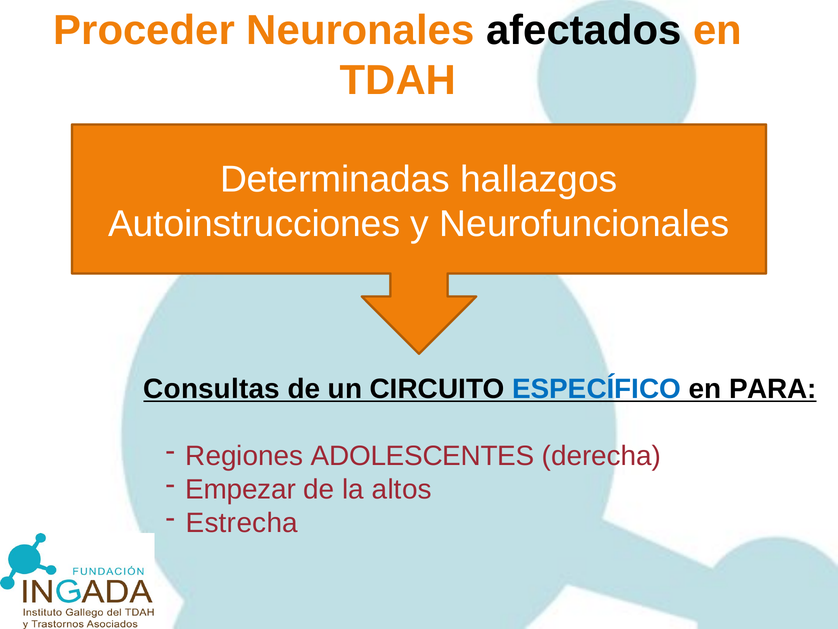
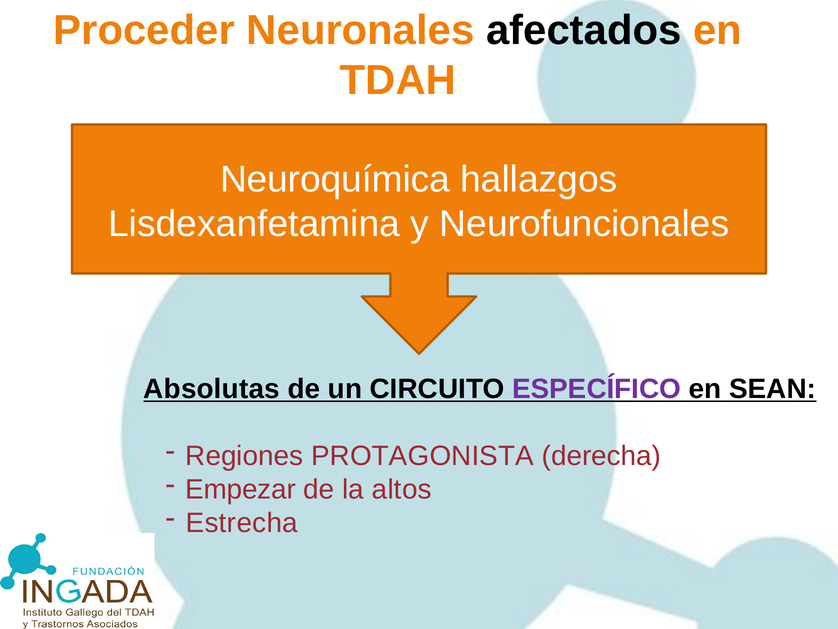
Determinadas: Determinadas -> Neuroquímica (335, 179)
Autoinstrucciones: Autoinstrucciones -> Lisdexanfetamina (254, 224)
Consultas: Consultas -> Absolutas (212, 389)
ESPECÍFICO colour: blue -> purple (597, 389)
PARA: PARA -> SEAN (773, 389)
ADOLESCENTES: ADOLESCENTES -> PROTAGONISTA (422, 456)
